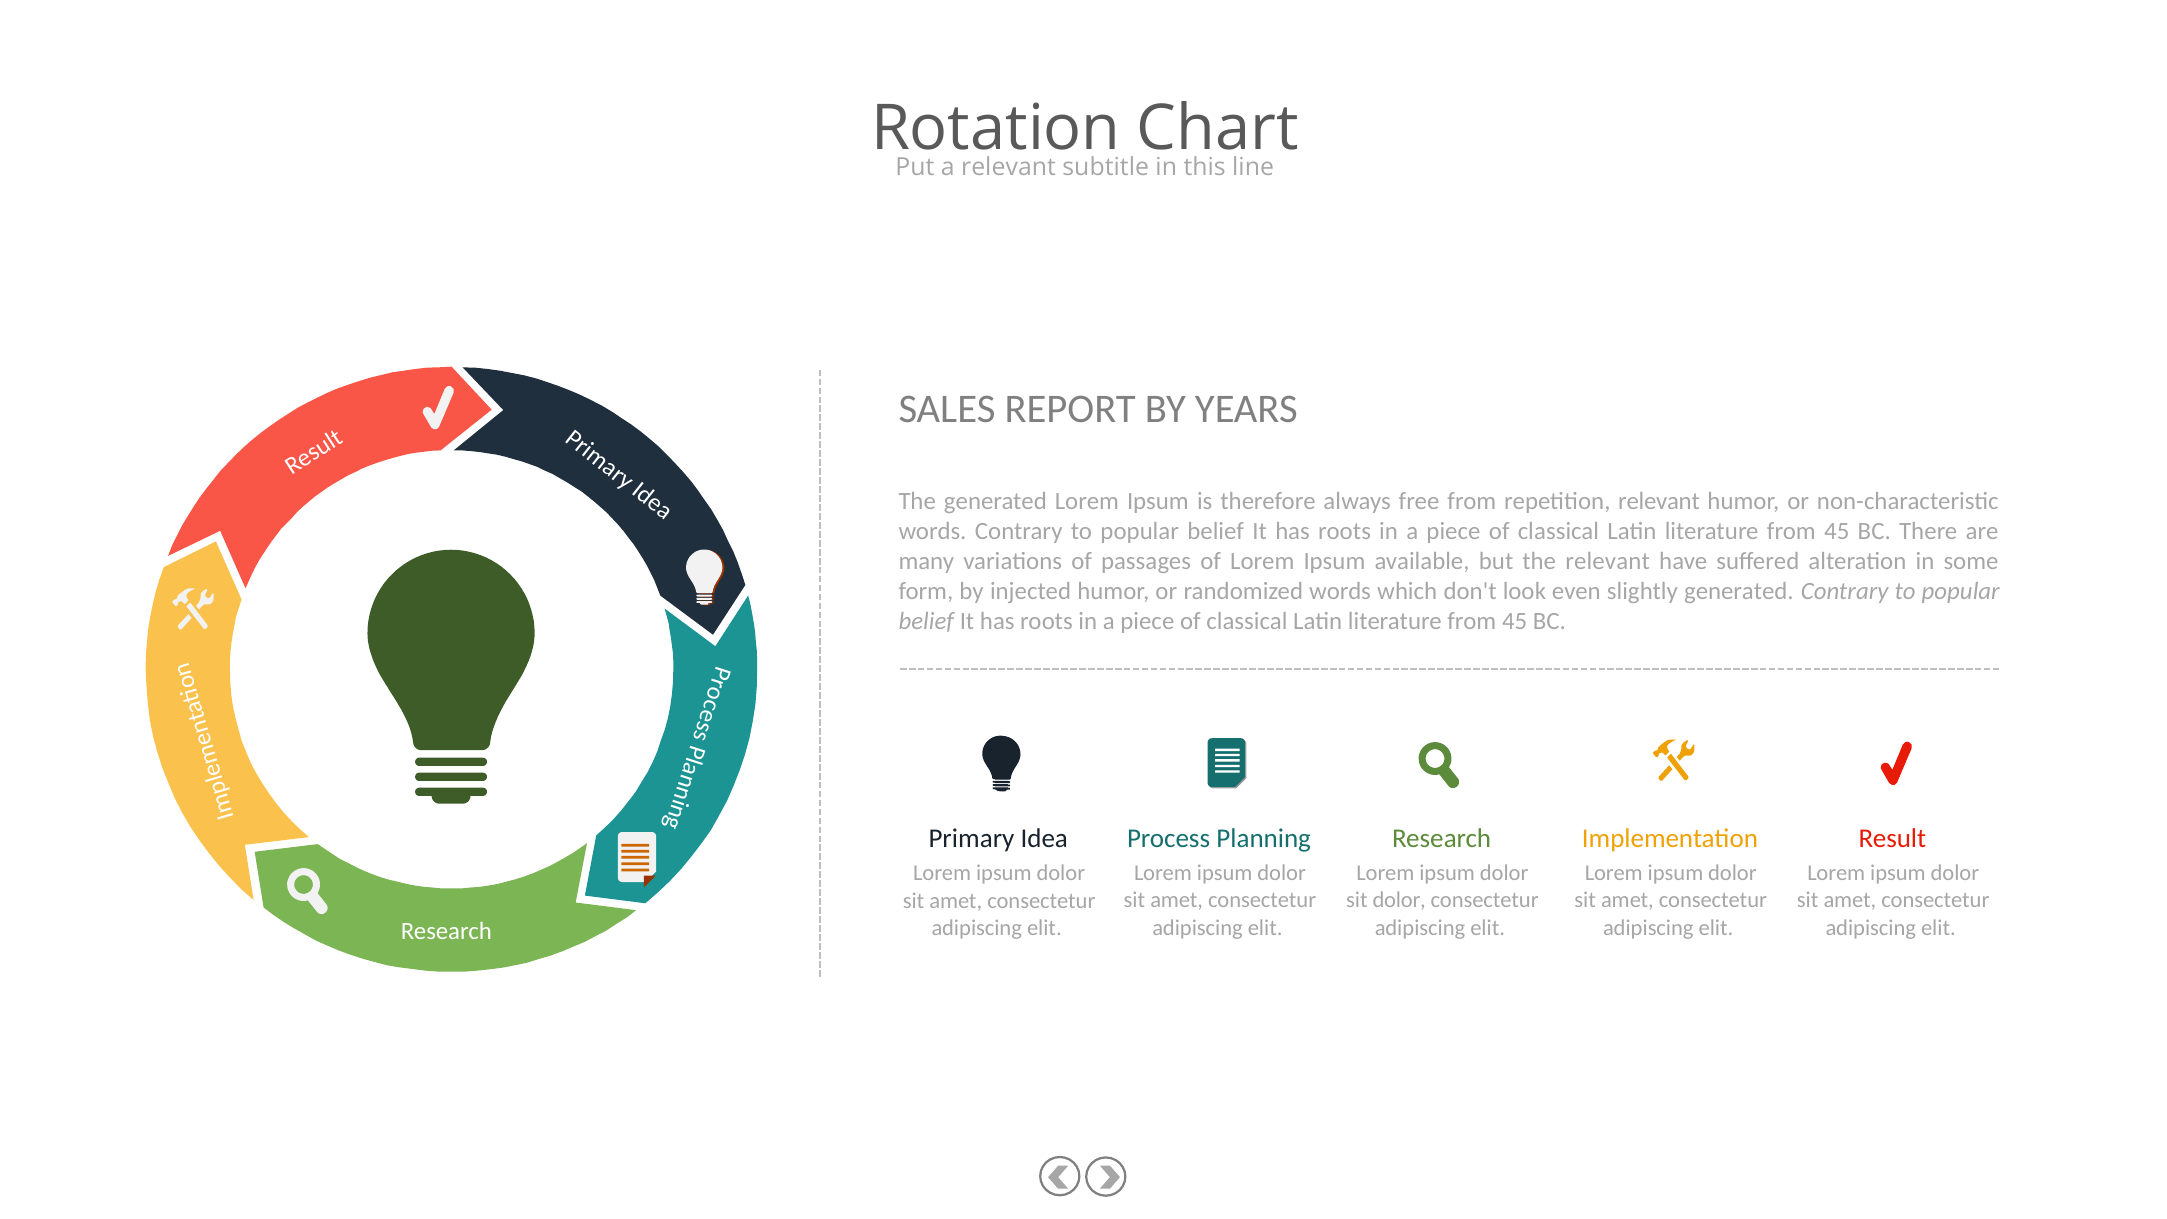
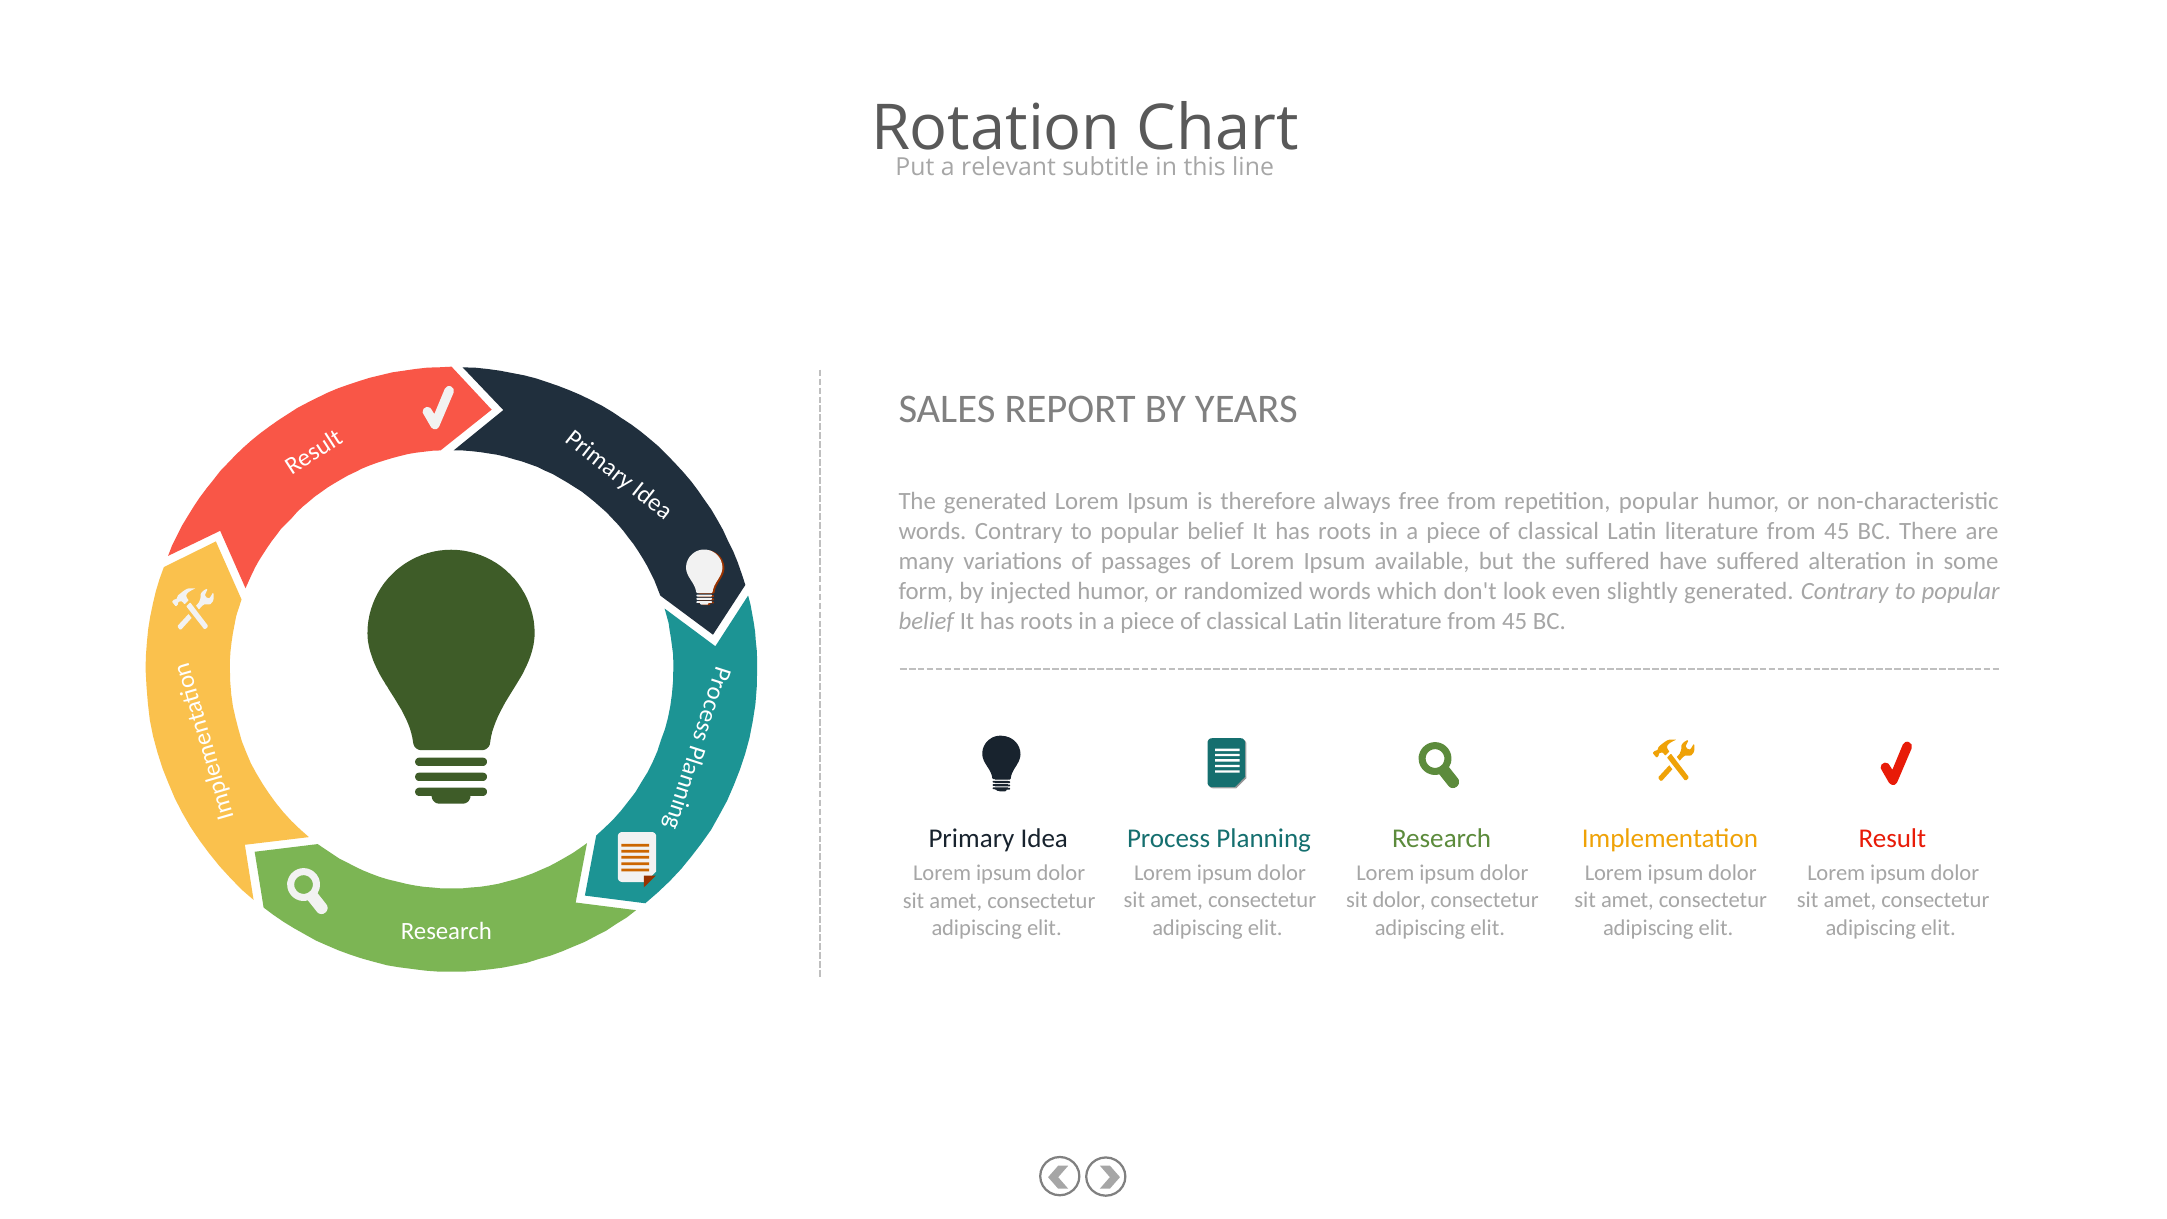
repetition relevant: relevant -> popular (1659, 502)
the relevant: relevant -> suffered (1608, 561)
